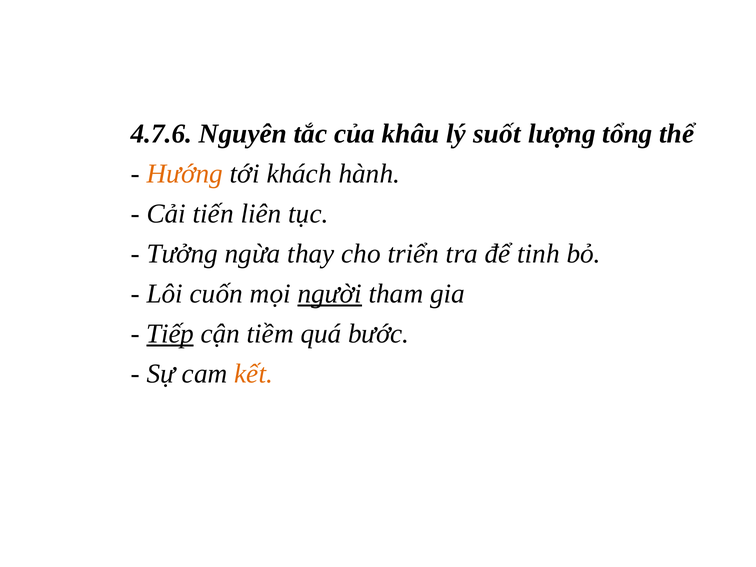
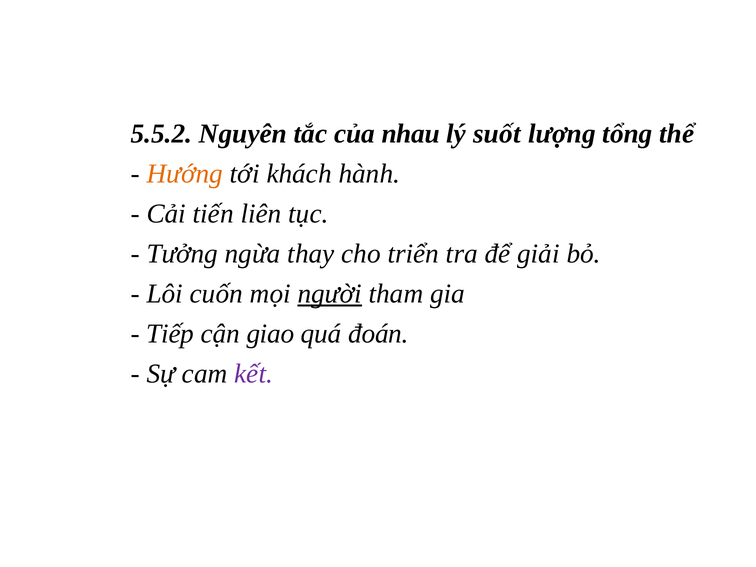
4.7.6: 4.7.6 -> 5.5.2 (161, 134)
khâu: khâu -> nhau (411, 134)
tinh: tinh -> giải (538, 254)
Tiếp underline: present -> none (170, 334)
tiềm: tiềm -> giao (270, 334)
bước: bước -> đoán (378, 334)
kết colour: orange -> purple (254, 374)
